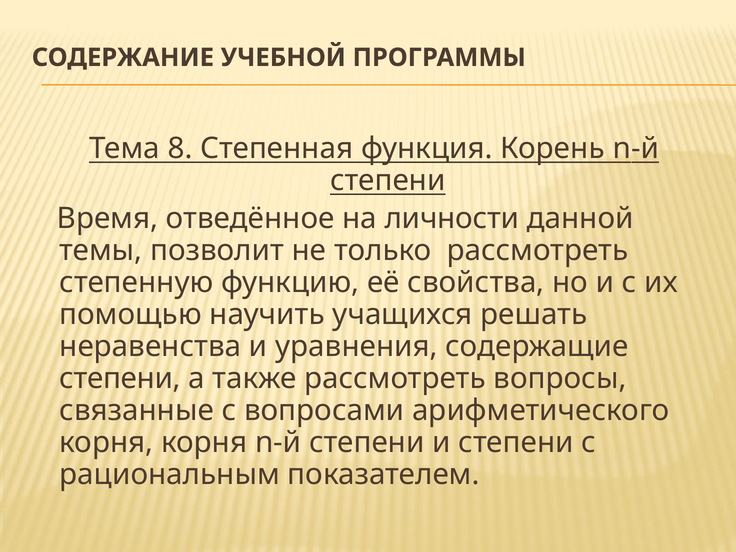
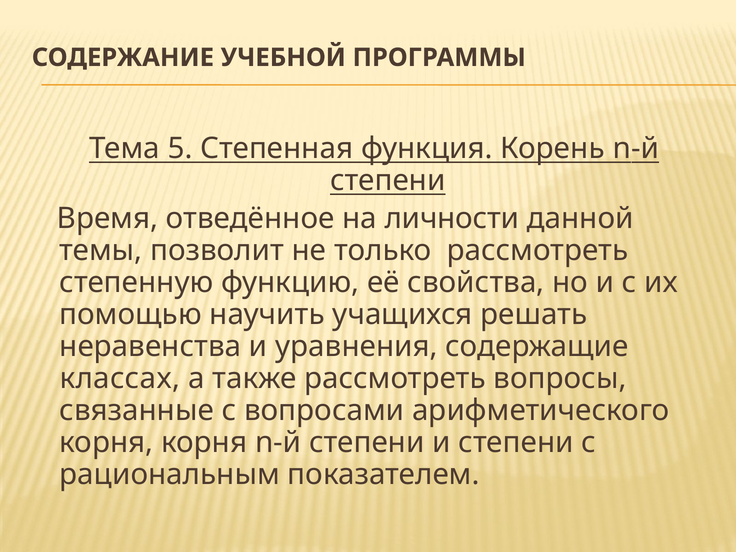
8: 8 -> 5 (180, 149)
степени: степени -> классах (120, 379)
